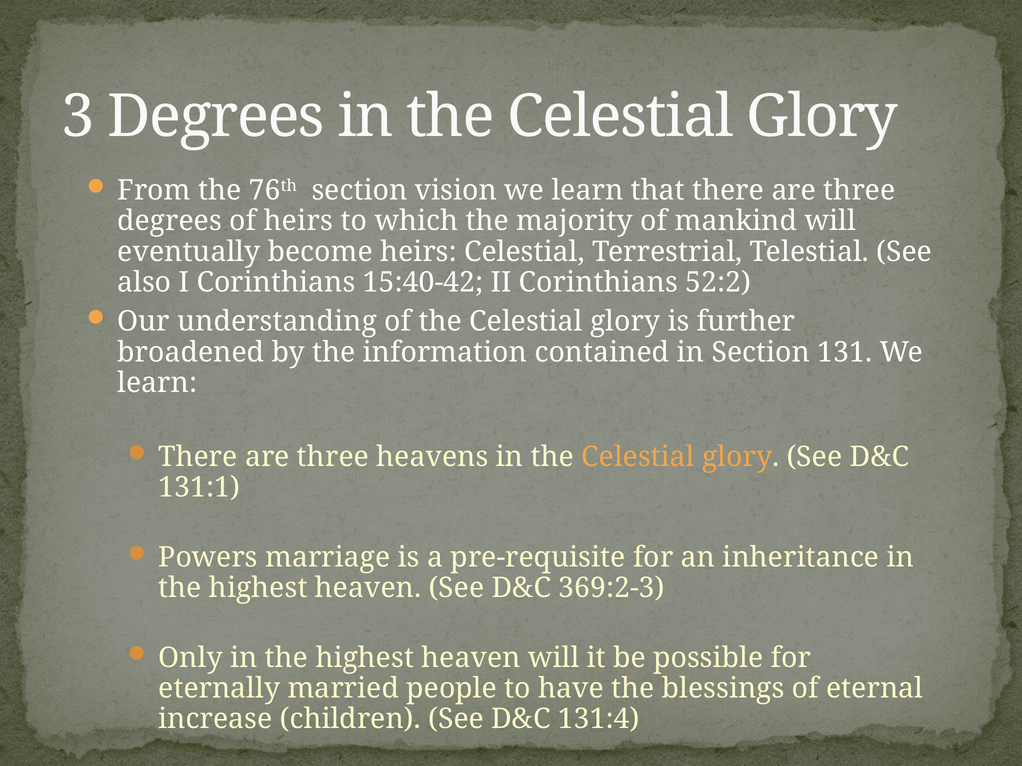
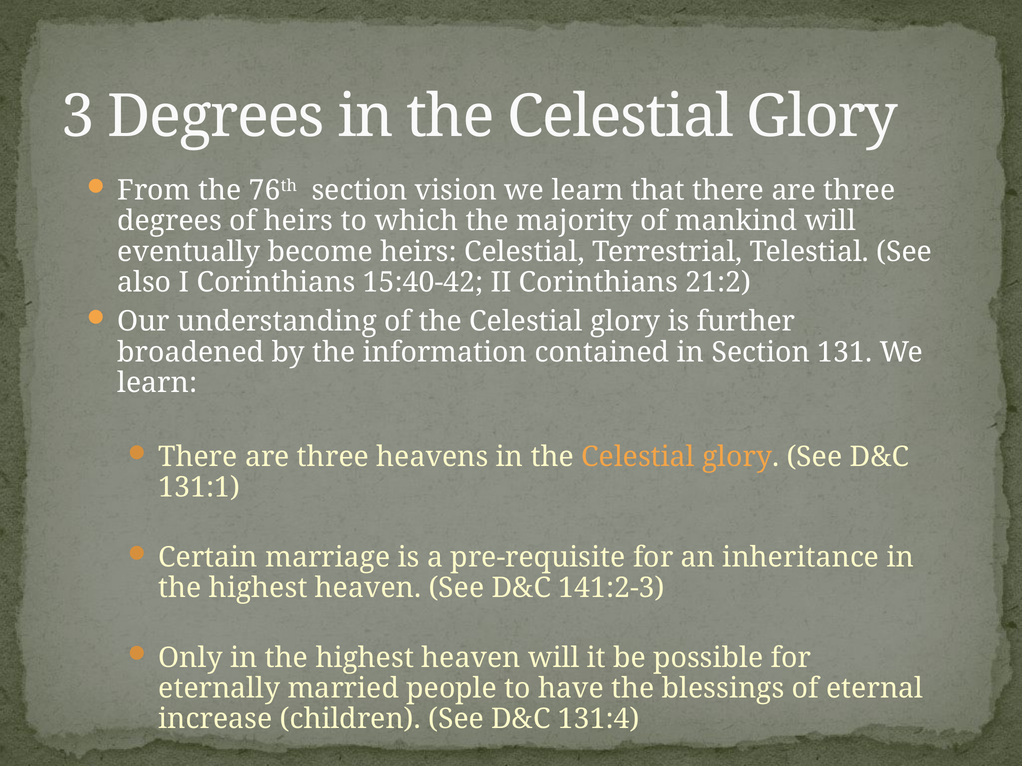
52:2: 52:2 -> 21:2 (718, 283)
Powers: Powers -> Certain (208, 558)
369:2-3: 369:2-3 -> 141:2-3 (612, 588)
